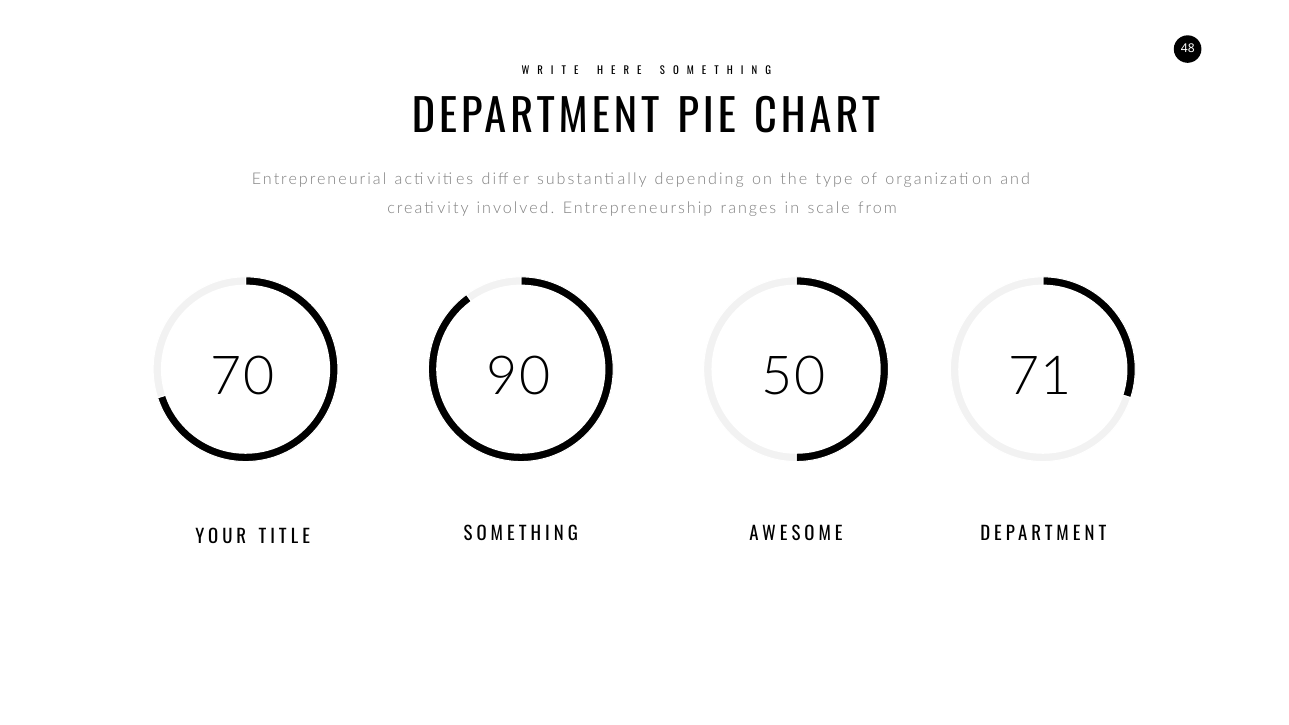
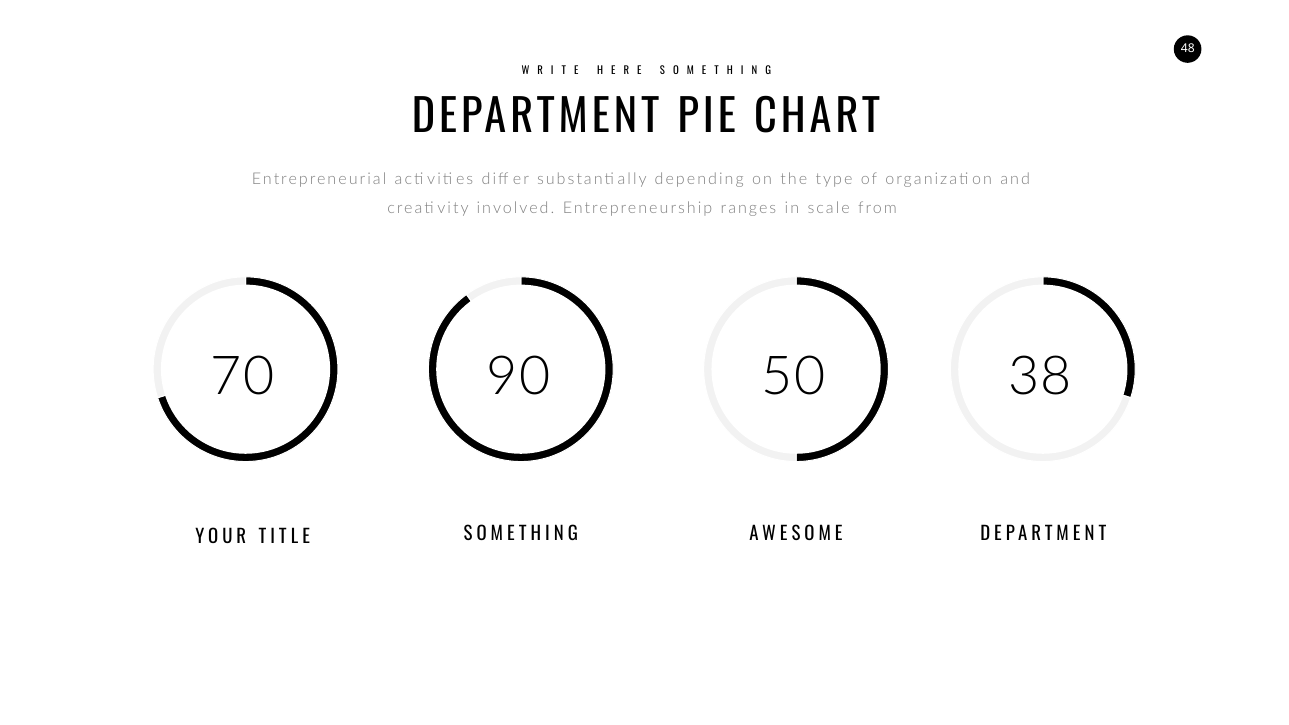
71: 71 -> 38 (1040, 377)
